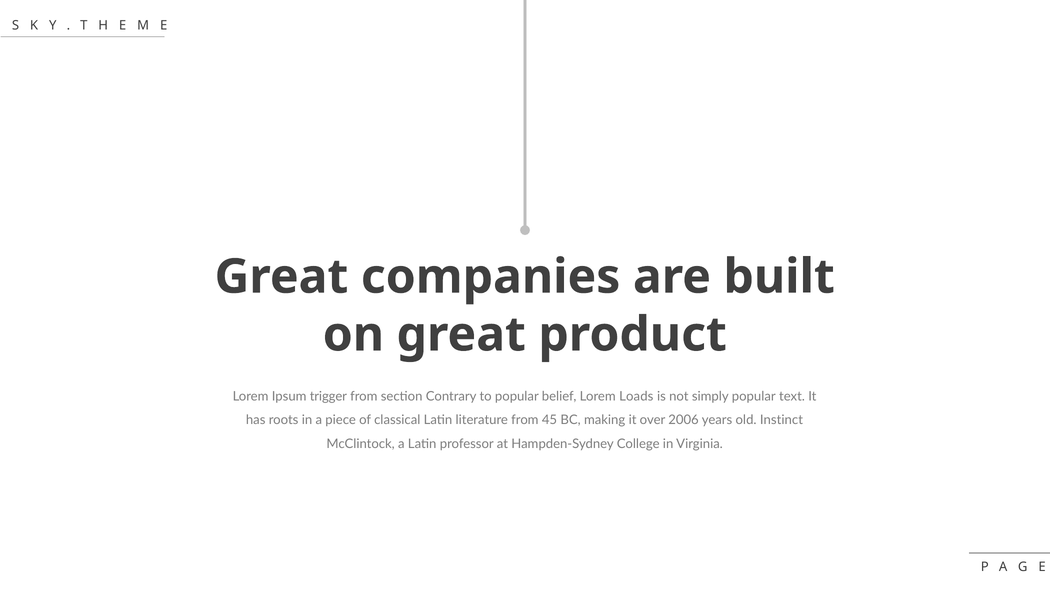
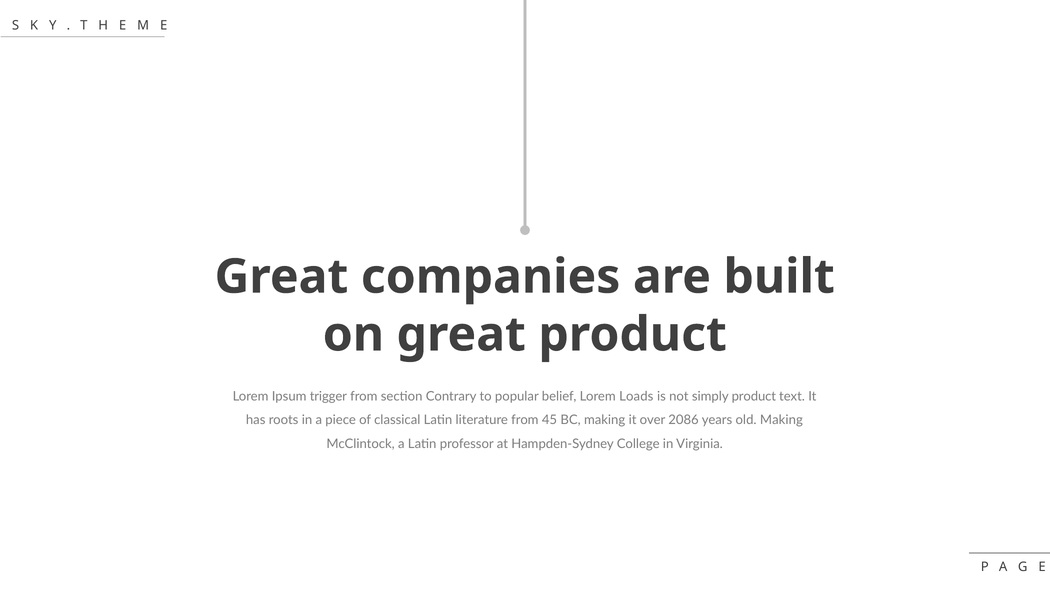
simply popular: popular -> product (754, 396)
2006: 2006 -> 2086 (684, 420)
old Instinct: Instinct -> Making (781, 420)
